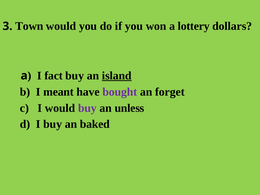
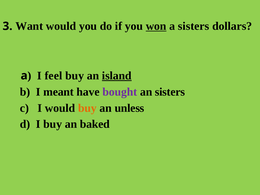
Town: Town -> Want (29, 26)
won underline: none -> present (156, 26)
a lottery: lottery -> sisters (194, 26)
fact: fact -> feel (53, 76)
an forget: forget -> sisters (170, 92)
buy colour: purple -> orange (87, 108)
